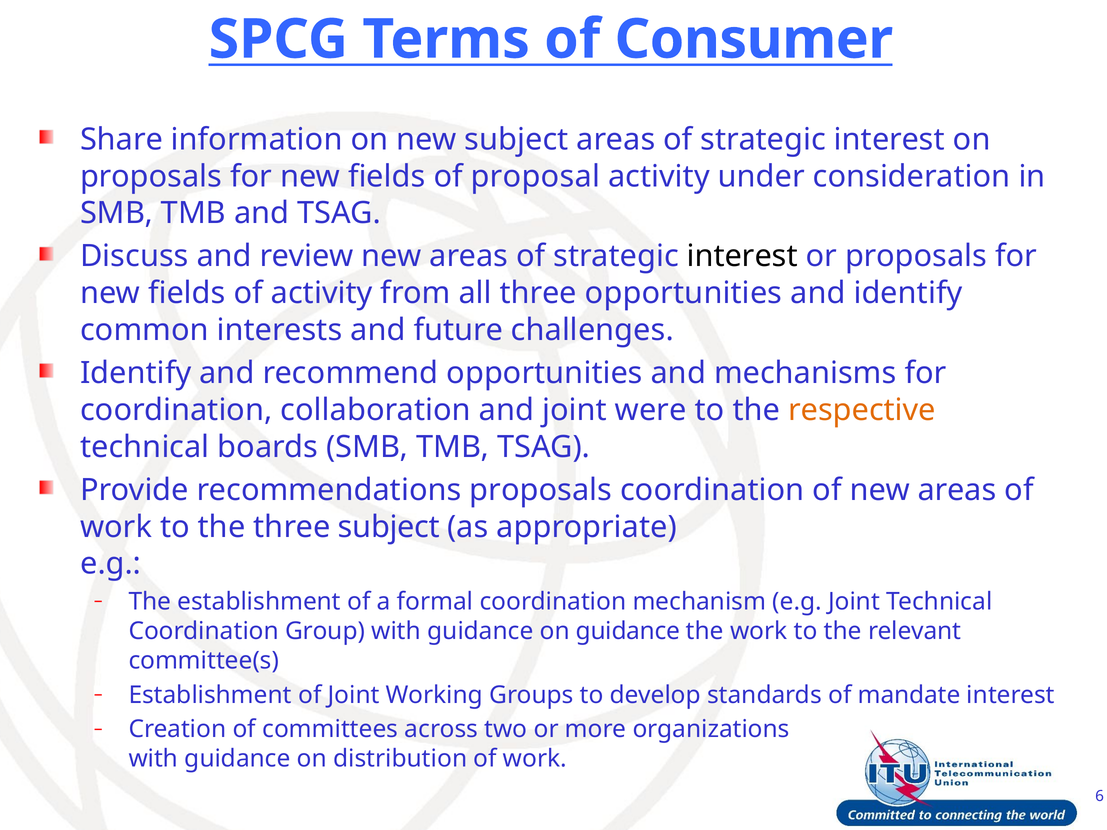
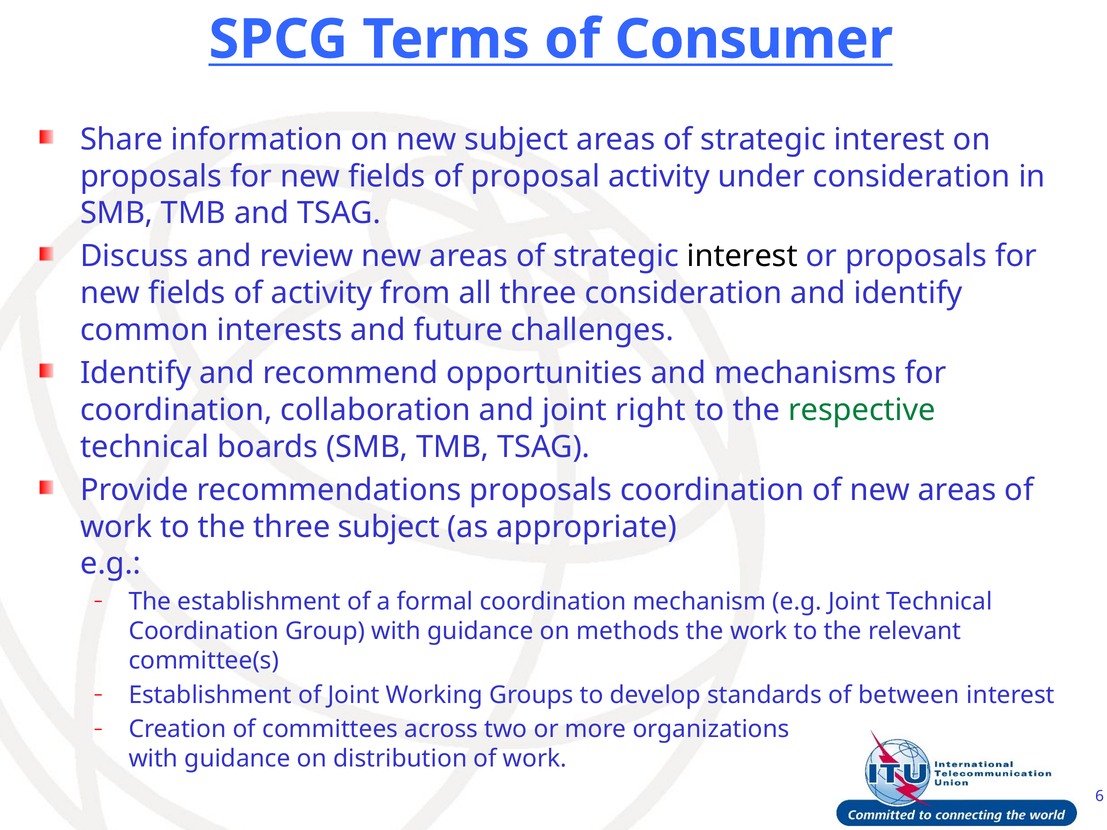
three opportunities: opportunities -> consideration (684, 293)
were: were -> right (651, 410)
respective colour: orange -> green (862, 410)
on guidance: guidance -> methods (628, 631)
mandate: mandate -> between (909, 695)
